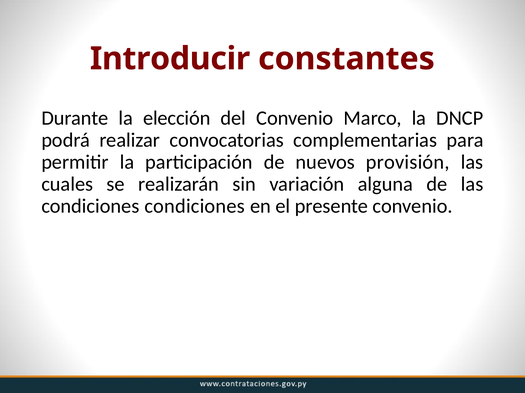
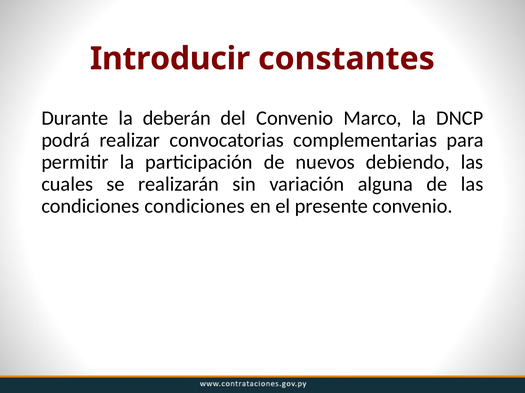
elección: elección -> deberán (177, 118)
provisión: provisión -> debiendo (408, 162)
